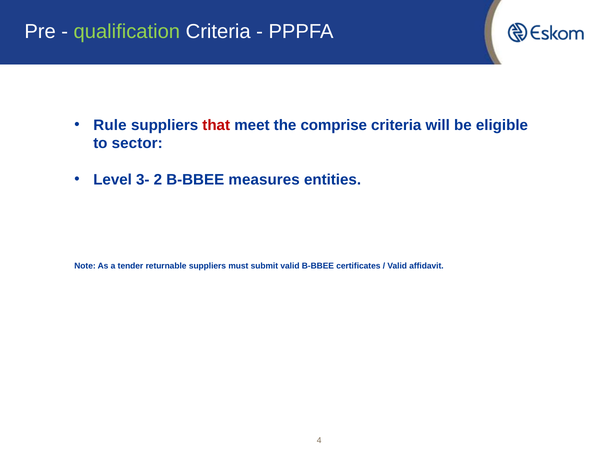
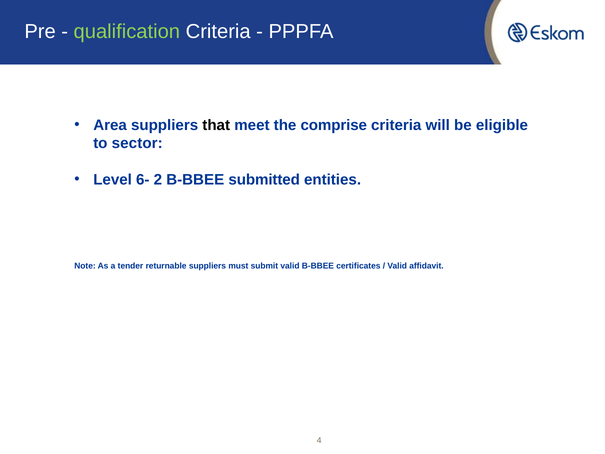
Rule: Rule -> Area (110, 125)
that colour: red -> black (216, 125)
3-: 3- -> 6- (143, 180)
measures: measures -> submitted (264, 180)
